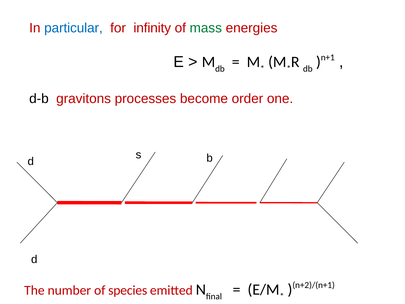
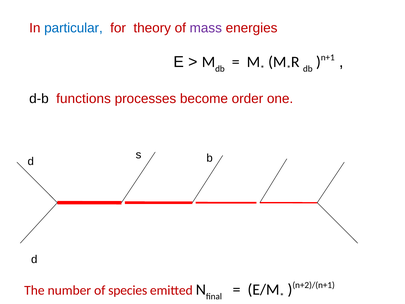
infinity: infinity -> theory (152, 28)
mass colour: green -> purple (206, 28)
gravitons: gravitons -> functions (84, 99)
